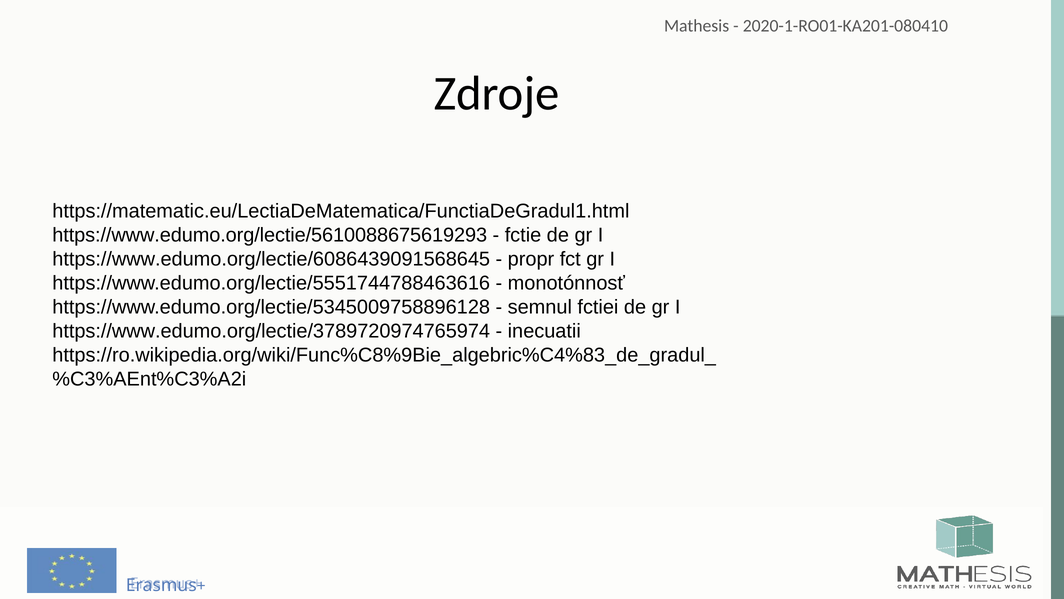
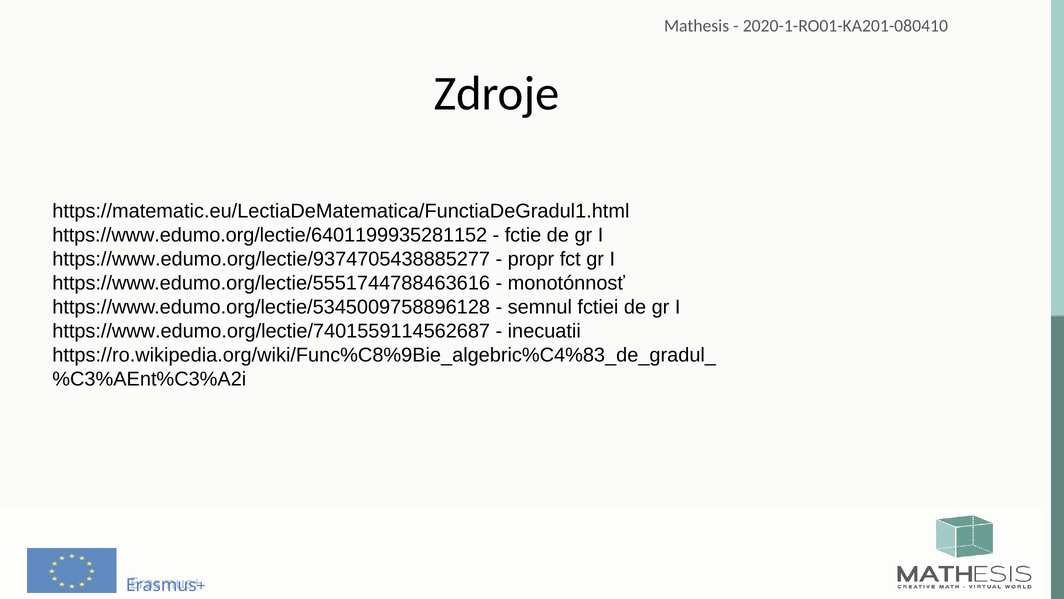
https://www.edumo.org/lectie/5610088675619293: https://www.edumo.org/lectie/5610088675619293 -> https://www.edumo.org/lectie/6401199935281152 (270, 235)
https://www.edumo.org/lectie/6086439091568645: https://www.edumo.org/lectie/6086439091568645 -> https://www.edumo.org/lectie/9374705438885277 (271, 259)
https://www.edumo.org/lectie/3789720974765974: https://www.edumo.org/lectie/3789720974765974 -> https://www.edumo.org/lectie/7401559114562687 (271, 331)
